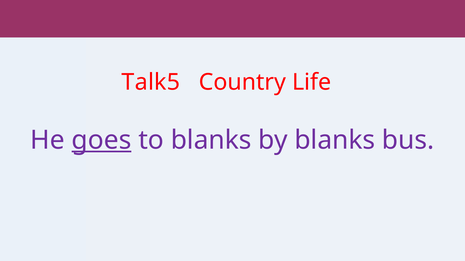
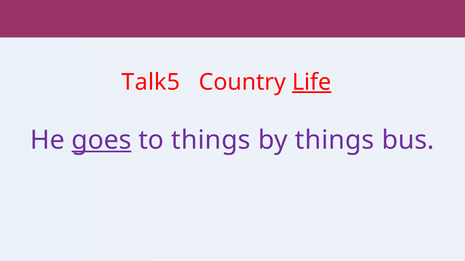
Life underline: none -> present (312, 82)
to blanks: blanks -> things (211, 140)
by blanks: blanks -> things (335, 140)
